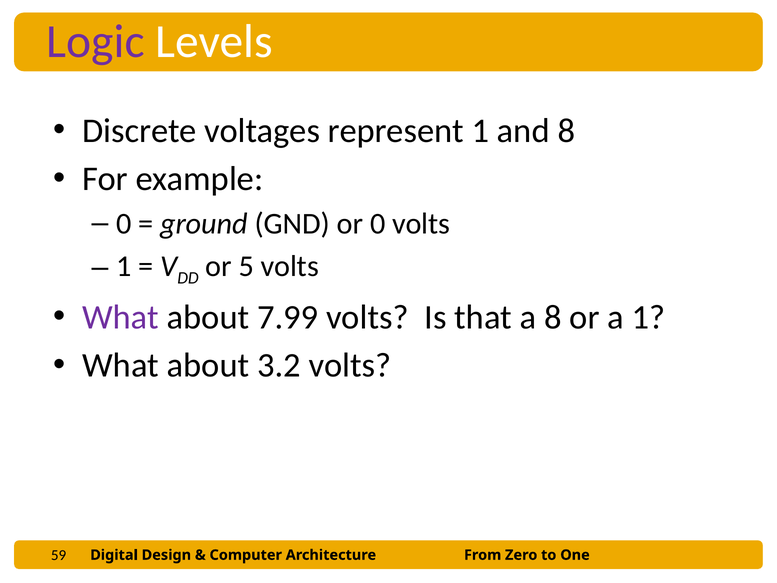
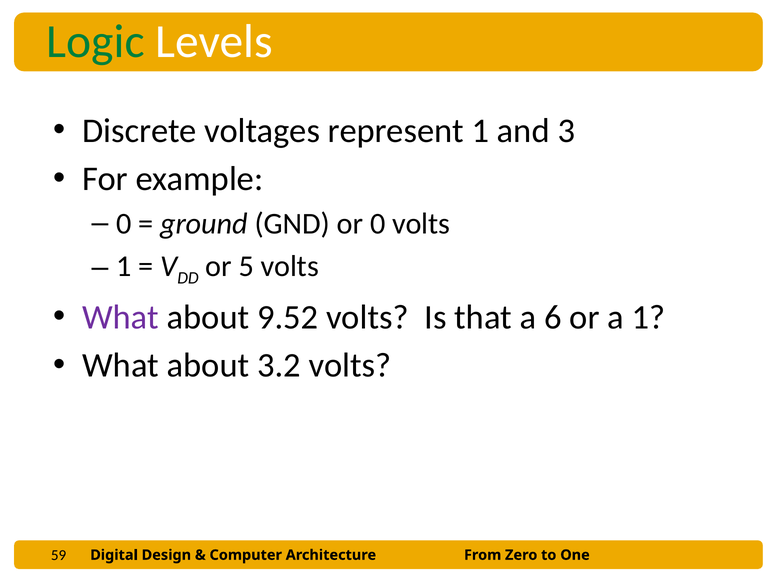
Logic colour: purple -> green (96, 41)
and 8: 8 -> 3 (566, 131)
7.99: 7.99 -> 9.52 (288, 317)
a 8: 8 -> 6 (553, 317)
